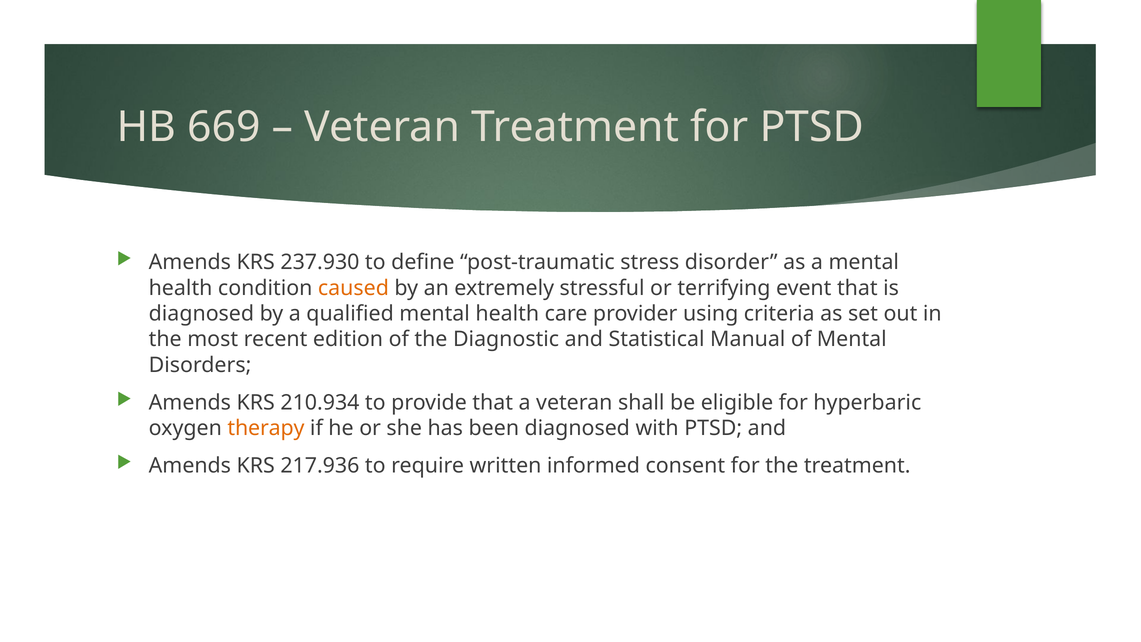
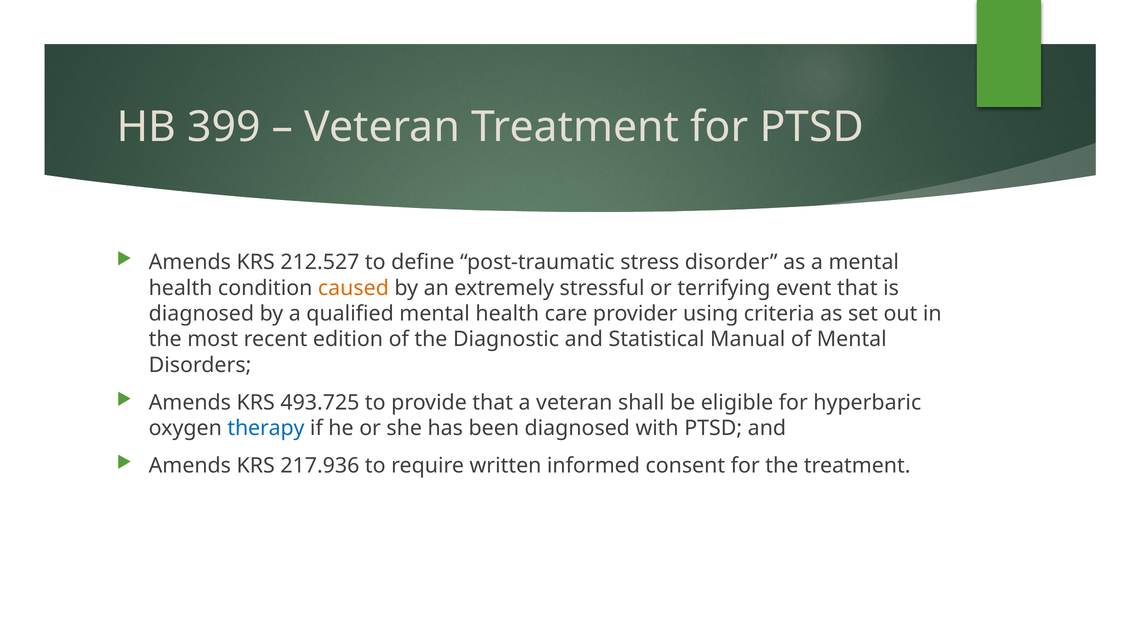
669: 669 -> 399 (224, 127)
237.930: 237.930 -> 212.527 (320, 262)
210.934: 210.934 -> 493.725 (320, 403)
therapy colour: orange -> blue (266, 428)
